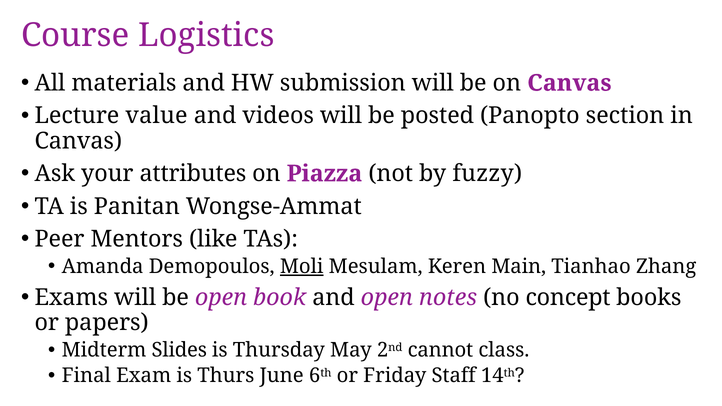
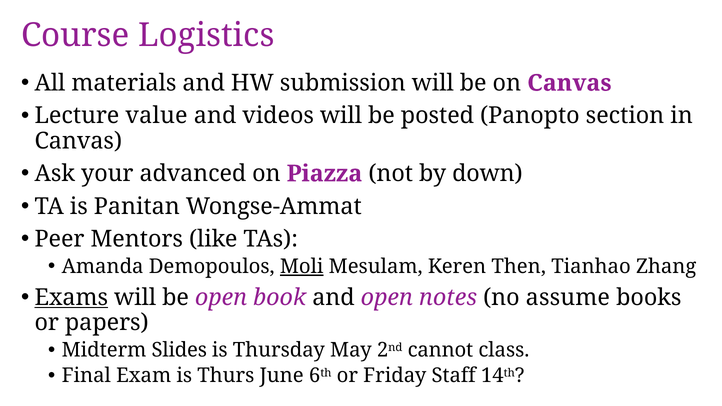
attributes: attributes -> advanced (193, 174)
fuzzy: fuzzy -> down (487, 174)
Main: Main -> Then (519, 267)
Exams underline: none -> present (71, 298)
concept: concept -> assume (568, 298)
